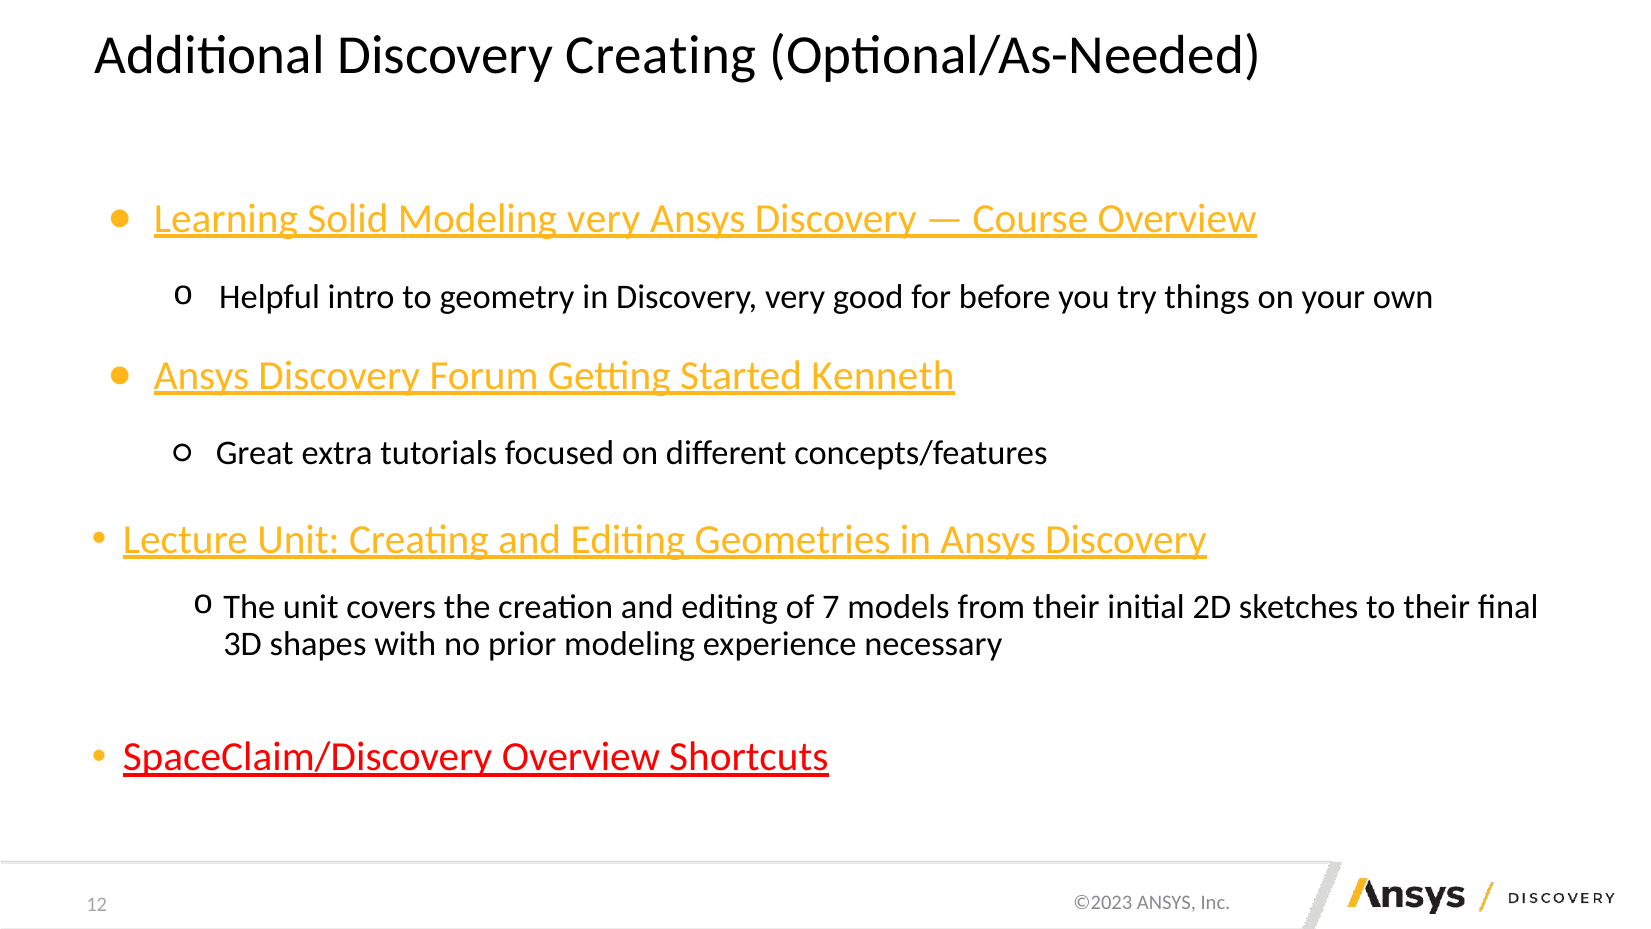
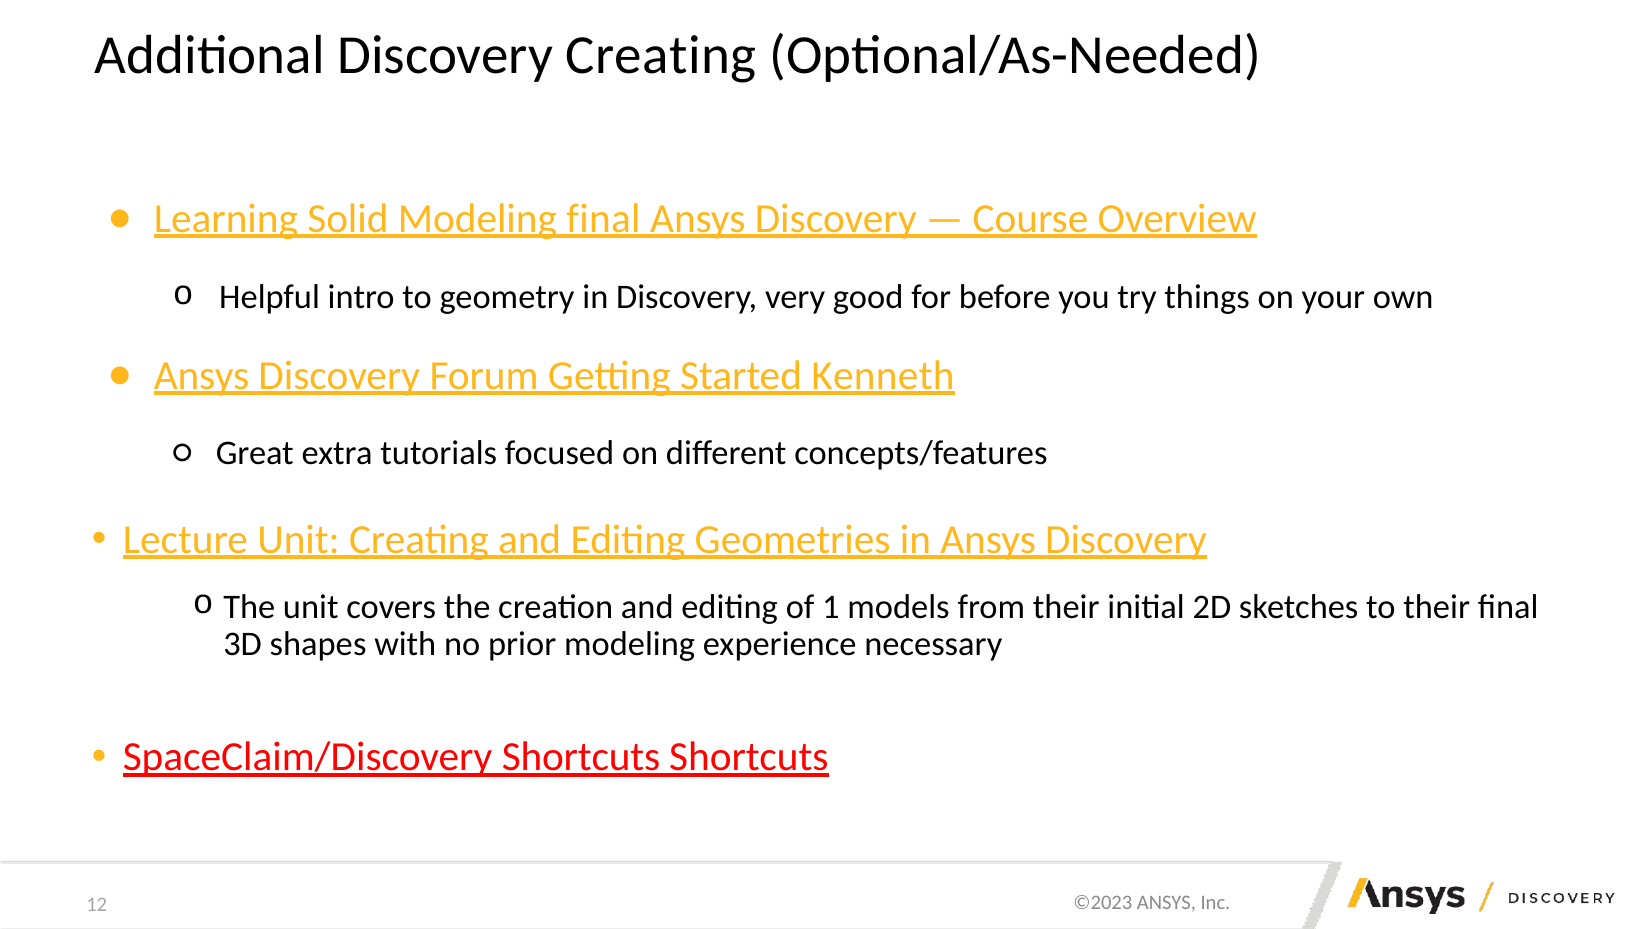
Modeling very: very -> final (604, 218)
7: 7 -> 1 (831, 606)
SpaceClaim/Discovery Overview: Overview -> Shortcuts (581, 757)
